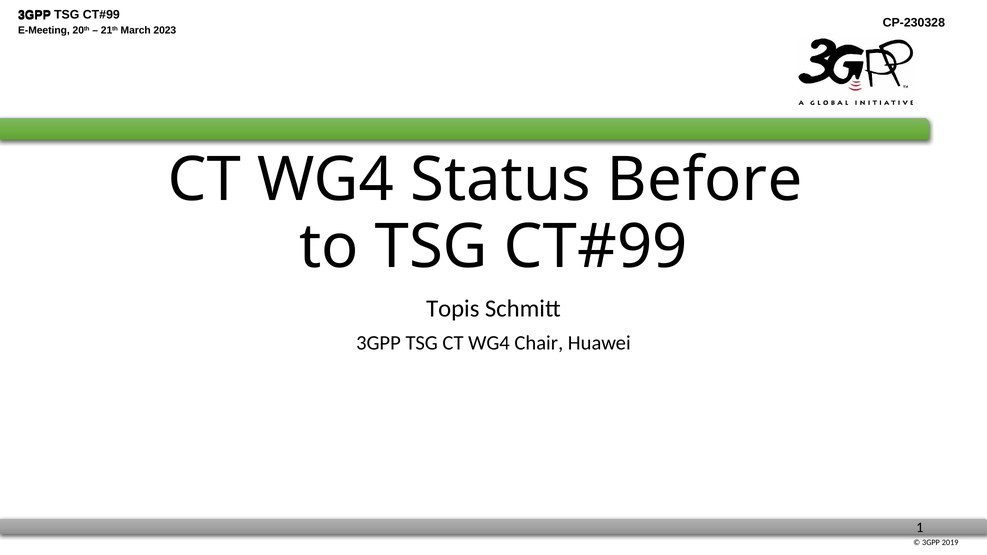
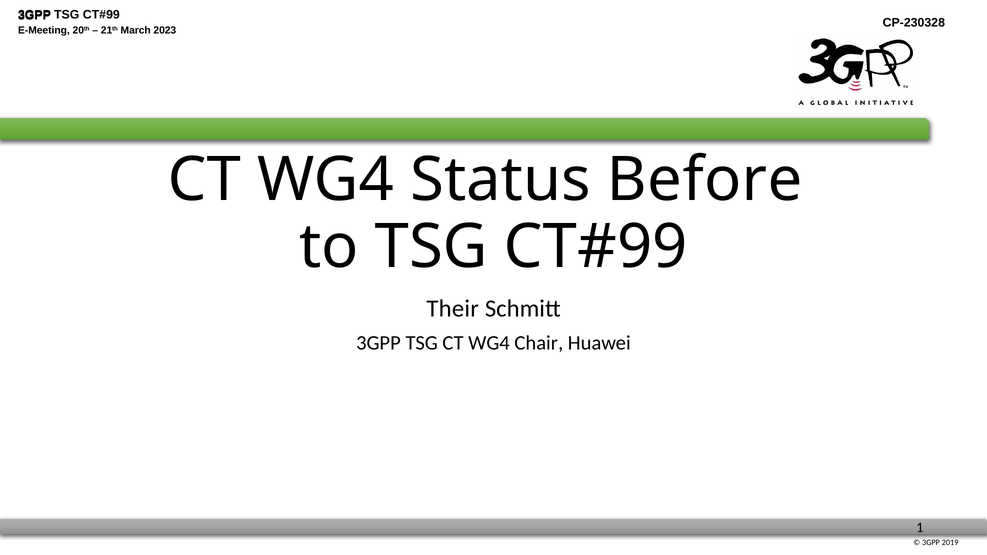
Topis: Topis -> Their (453, 308)
